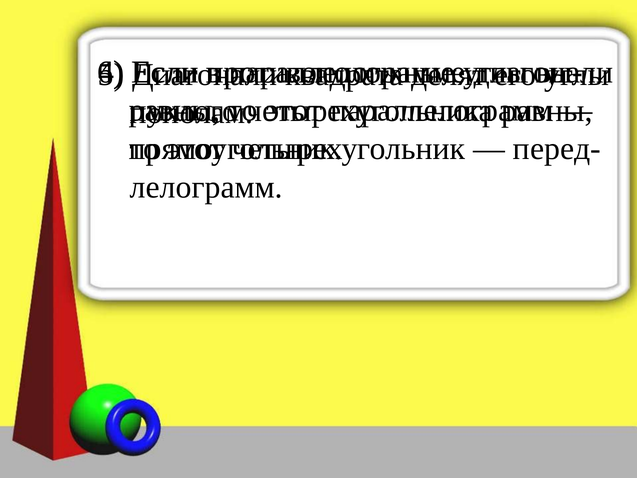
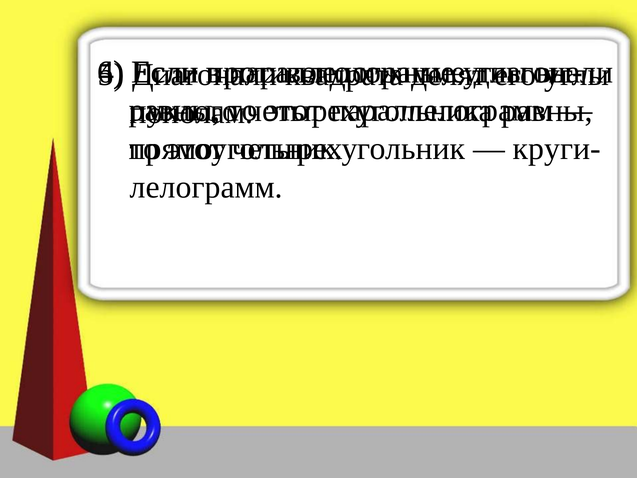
перед-: перед- -> круги- (557, 149)
